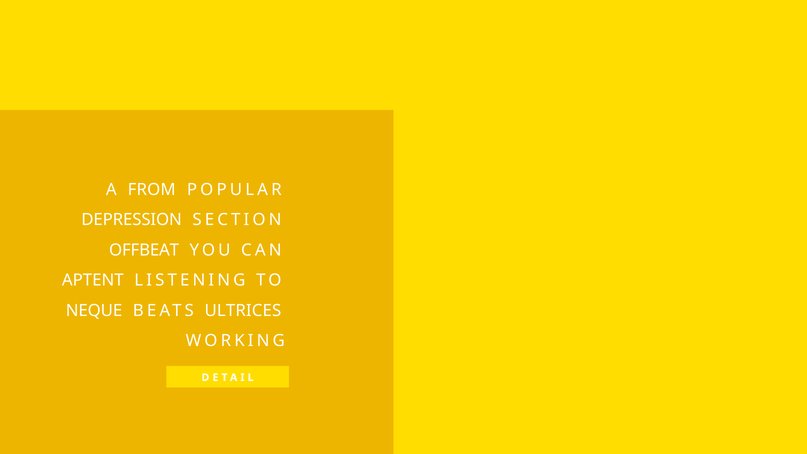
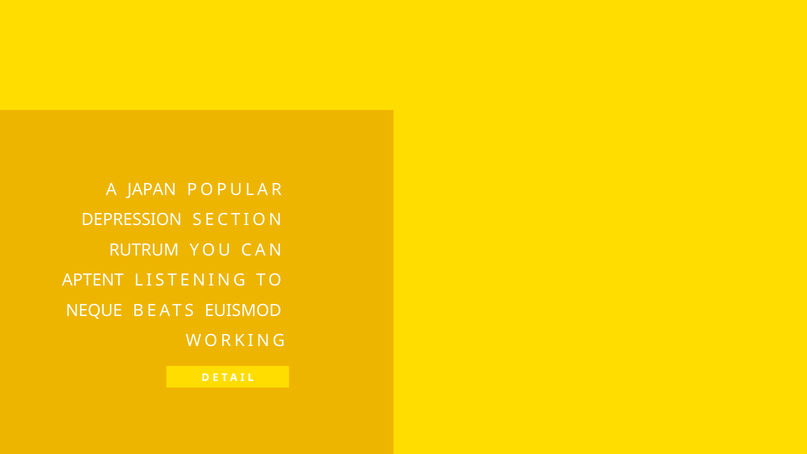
FROM: FROM -> JAPAN (152, 190)
OFFBEAT: OFFBEAT -> RUTRUM (144, 250)
ULTRICES: ULTRICES -> EUISMOD (243, 311)
